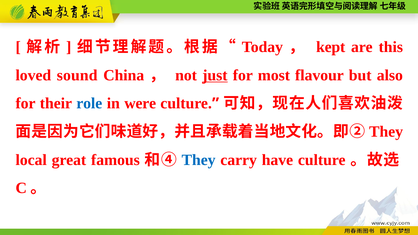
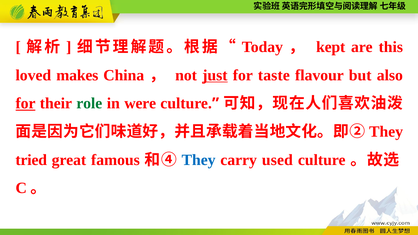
sound: sound -> makes (77, 75)
most: most -> taste (274, 75)
for underline: none -> present (25, 104)
role colour: blue -> green (89, 104)
local: local -> tried (31, 160)
have: have -> used (277, 160)
